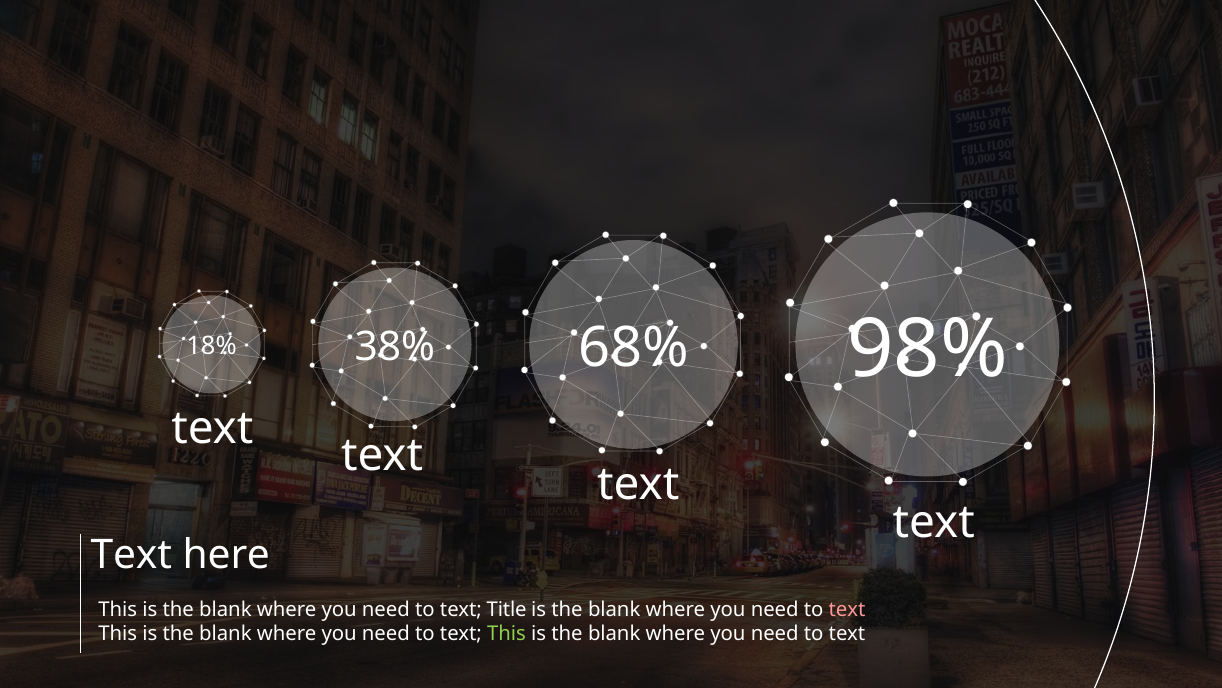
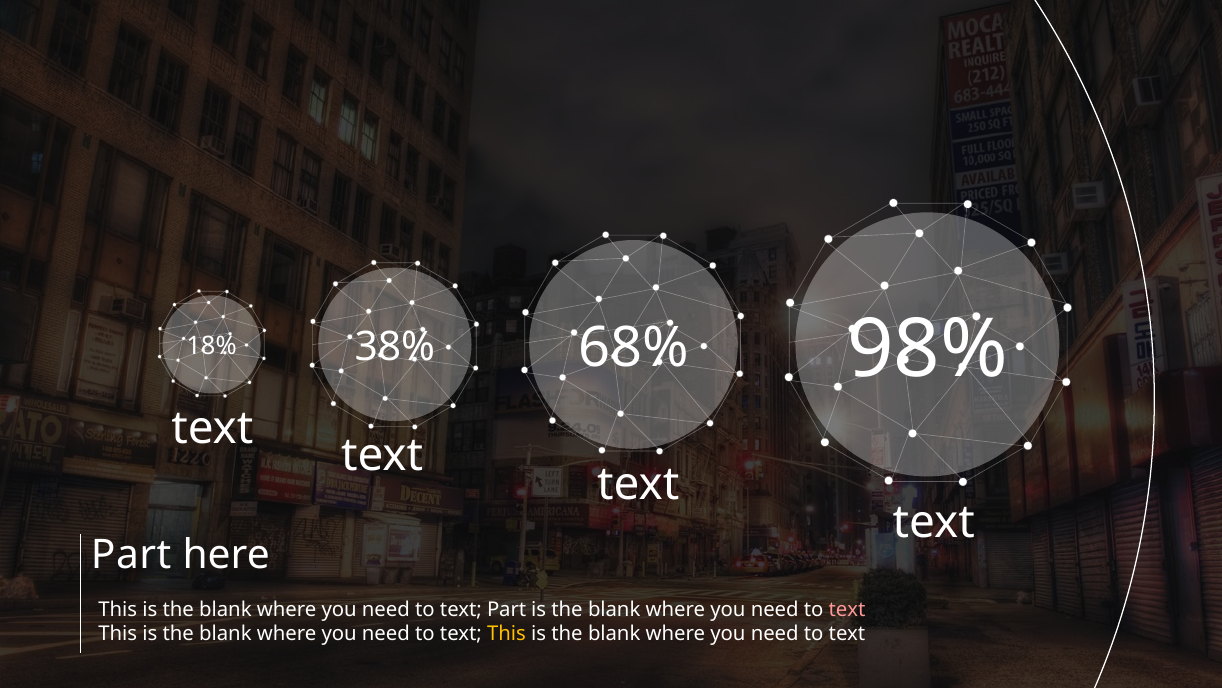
Text: Text -> Part (131, 555)
text Title: Title -> Part (507, 609)
This colour: light green -> yellow (507, 634)
